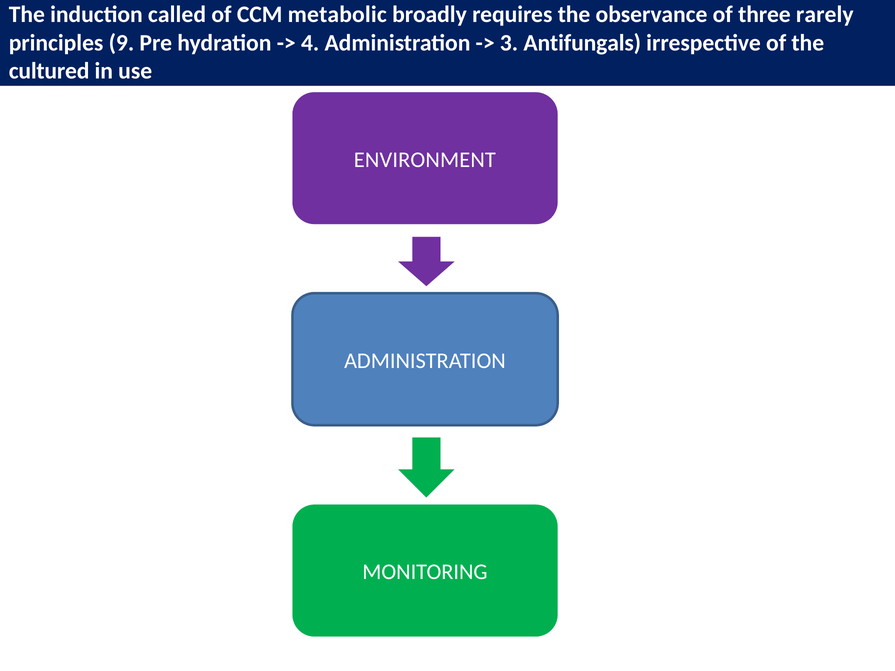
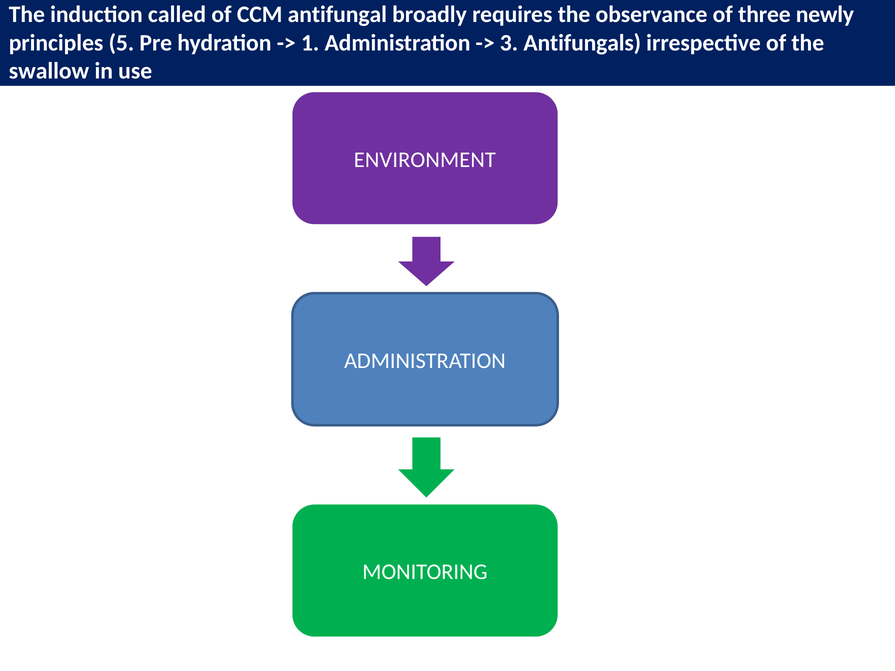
metabolic: metabolic -> antifungal (337, 15)
rarely: rarely -> newly (825, 15)
9: 9 -> 5 (121, 43)
4: 4 -> 1 (310, 43)
cultured: cultured -> swallow (49, 71)
